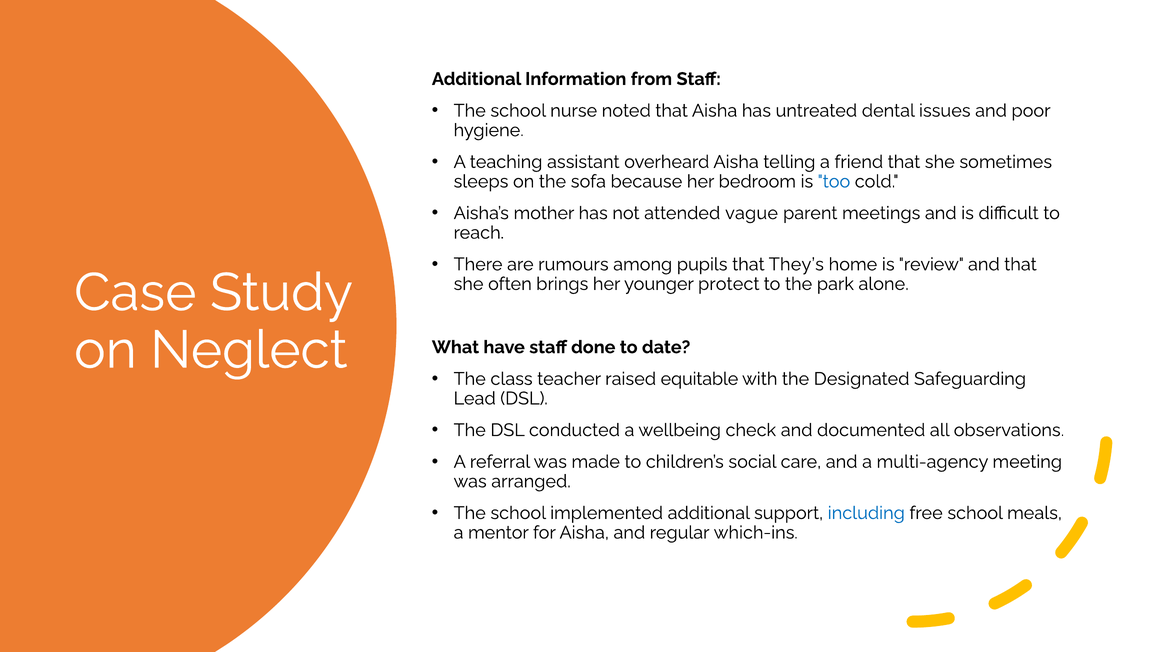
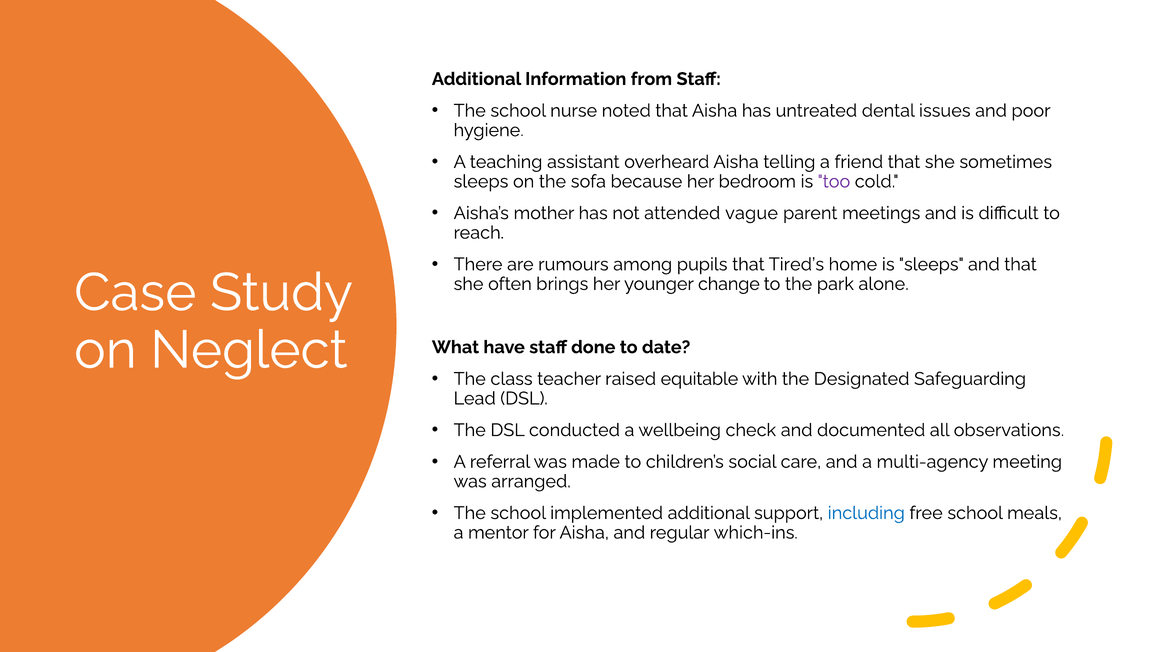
too colour: blue -> purple (834, 182)
They’s: They’s -> Tired’s (796, 265)
is review: review -> sleeps (931, 265)
protect: protect -> change (729, 284)
